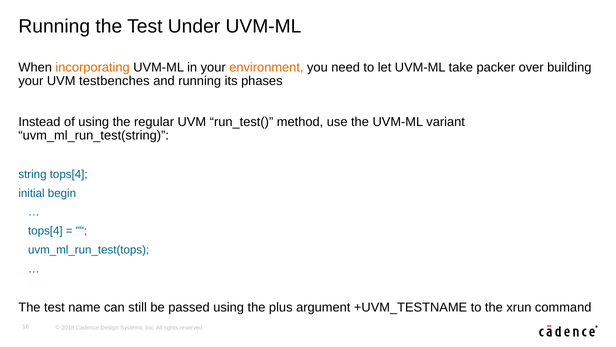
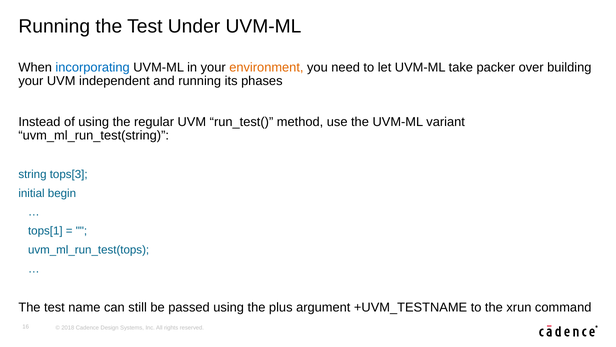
incorporating colour: orange -> blue (93, 67)
testbenches: testbenches -> independent (114, 81)
string tops[4: tops[4 -> tops[3 (69, 174)
tops[4: tops[4 -> tops[1 (45, 231)
